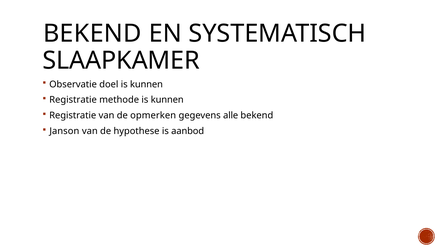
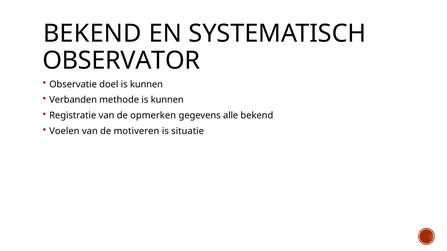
SLAAPKAMER: SLAAPKAMER -> OBSERVATOR (121, 61)
Registratie: Registratie -> Verbanden (73, 100)
Janson: Janson -> Voelen (64, 131)
hypothese: hypothese -> motiveren (136, 131)
aanbod: aanbod -> situatie (188, 131)
